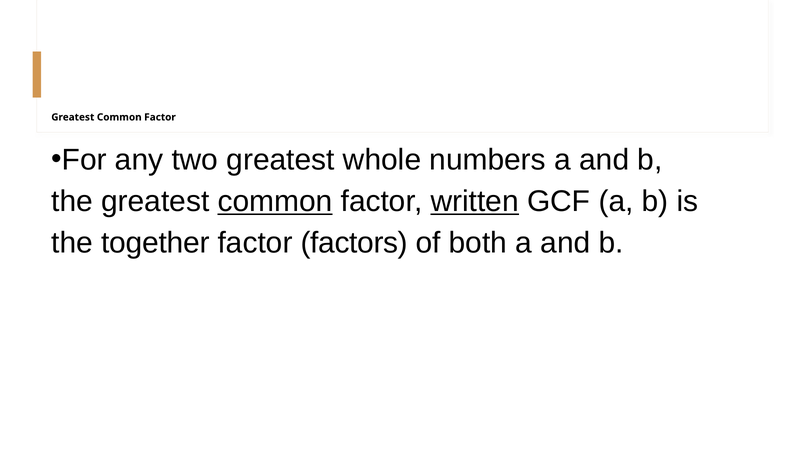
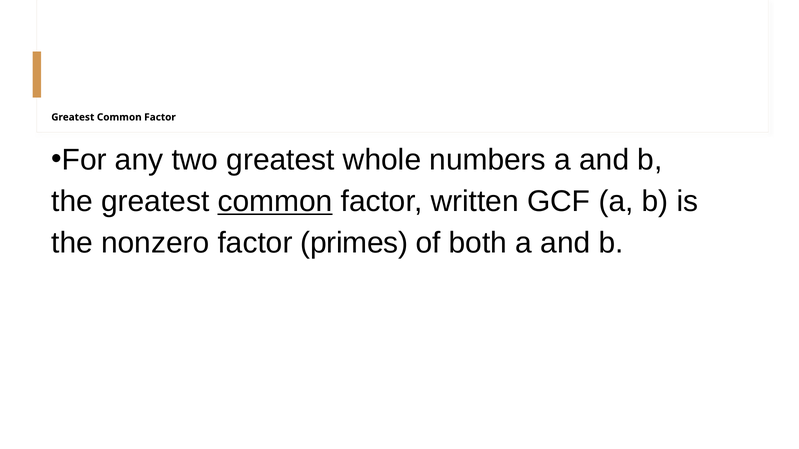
written underline: present -> none (475, 202)
together: together -> nonzero (155, 243)
factors: factors -> primes (354, 243)
